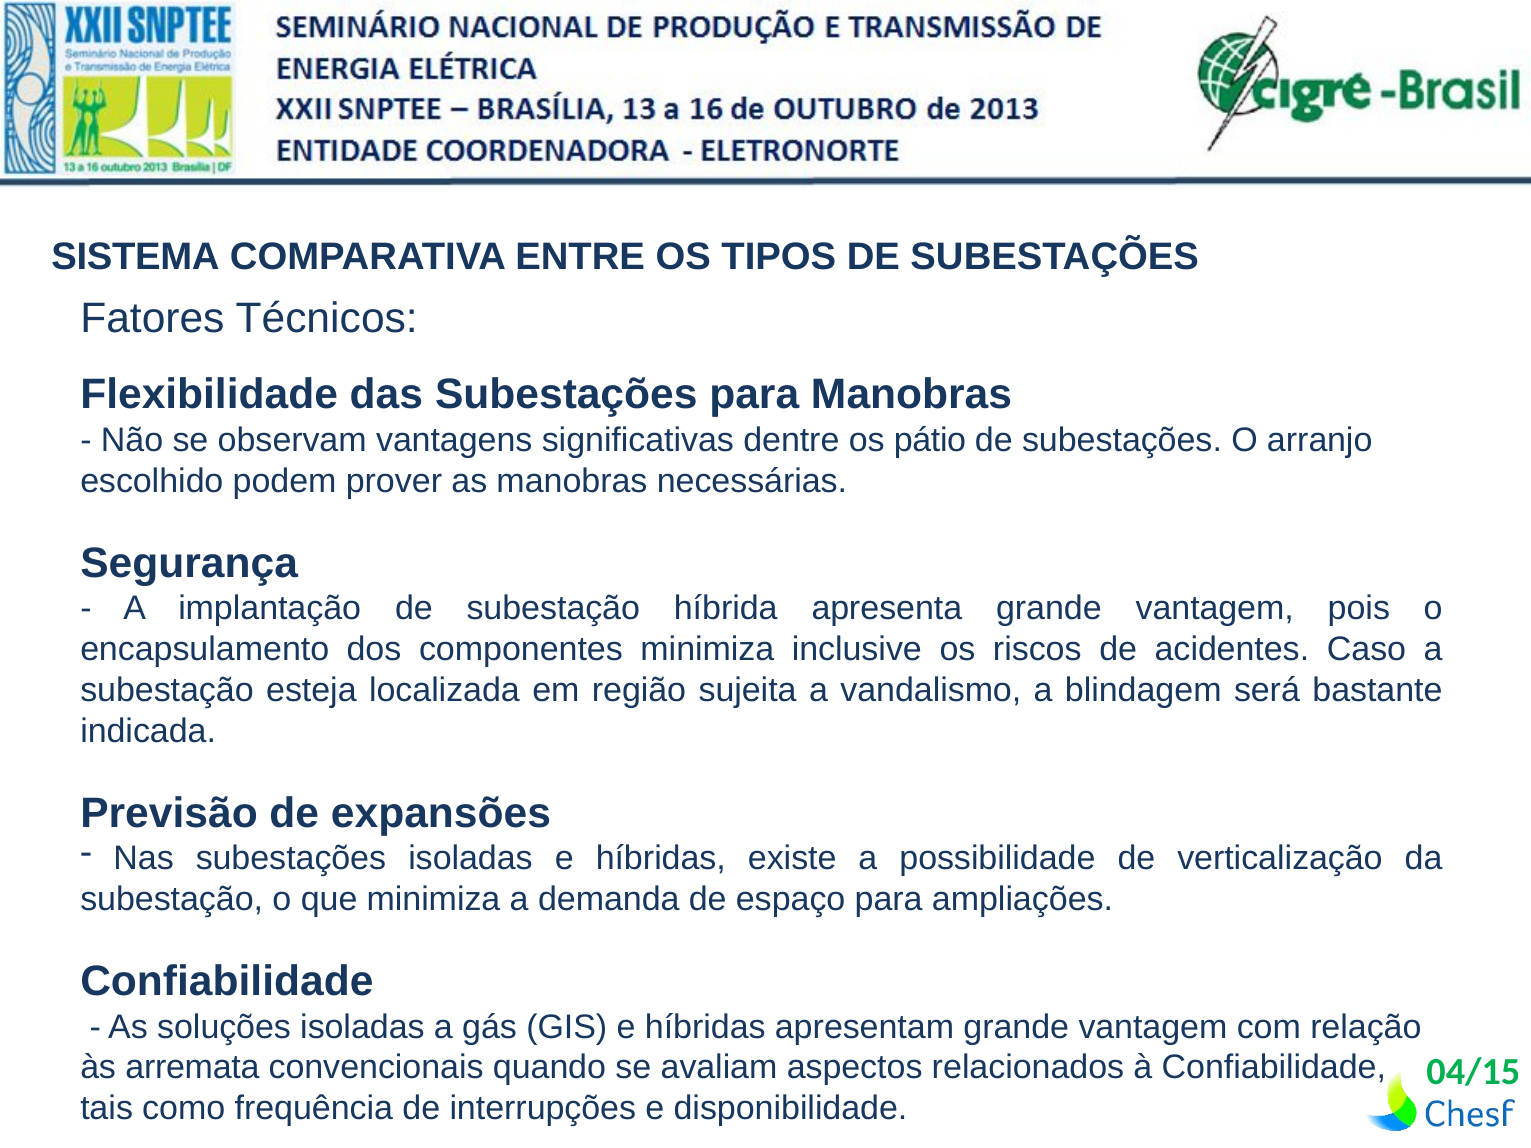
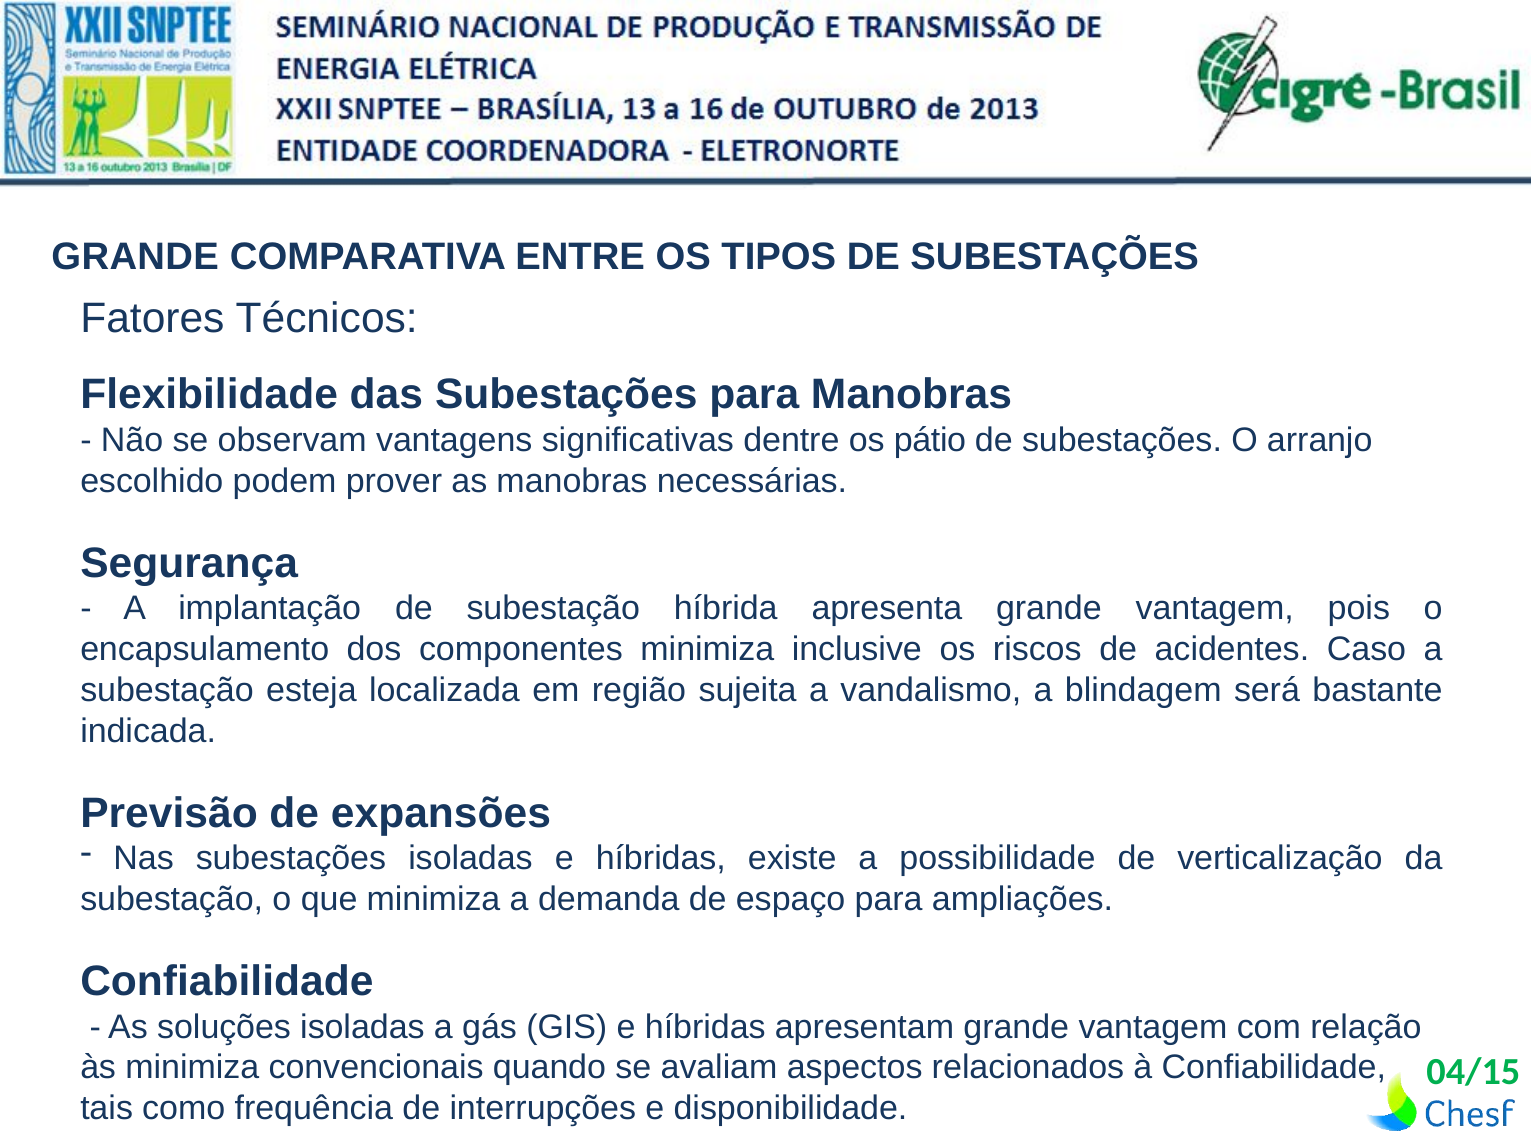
SISTEMA: SISTEMA -> GRANDE (135, 257)
às arremata: arremata -> minimiza (192, 1068)
